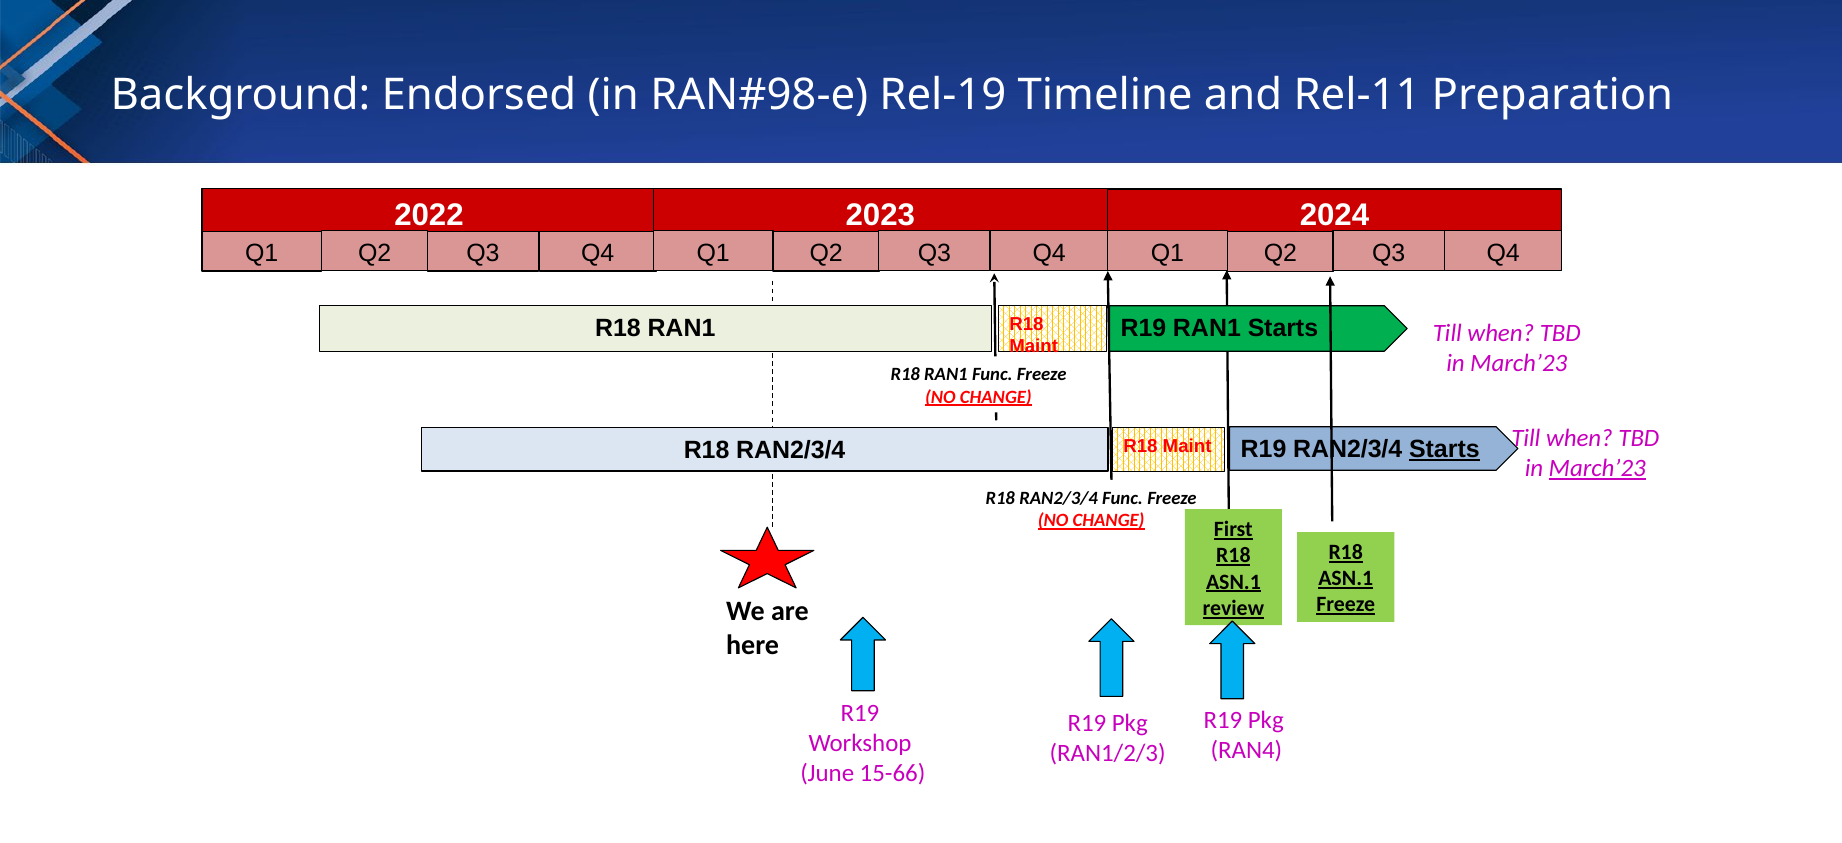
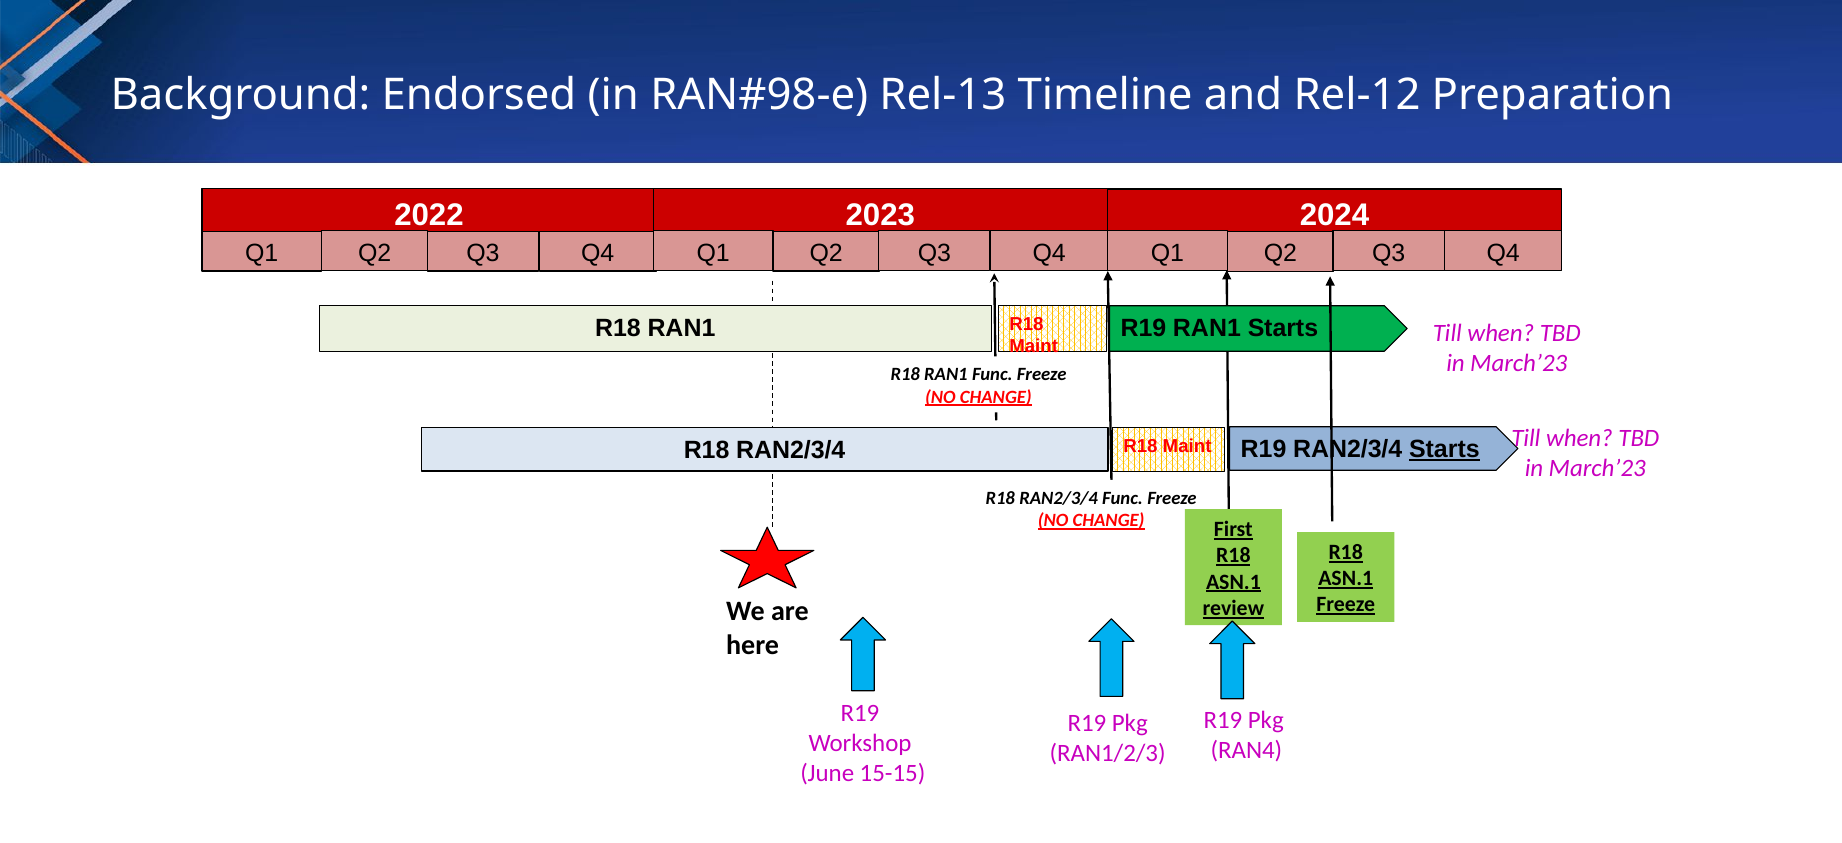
Rel-19: Rel-19 -> Rel-13 (943, 95)
Rel-11: Rel-11 -> Rel-12 (1357, 95)
March’23 underline: present -> none (1597, 468)
15-66: 15-66 -> 15-15 (893, 772)
